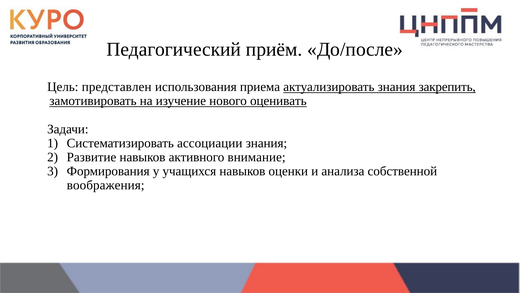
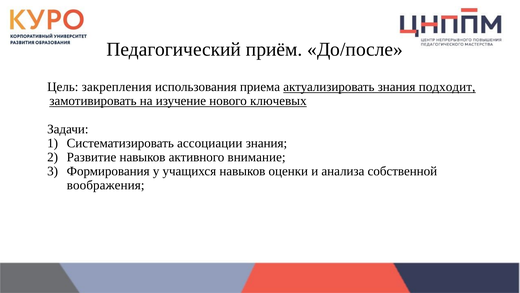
представлен: представлен -> закрепления (117, 87)
закрепить: закрепить -> подходит (447, 87)
оценивать: оценивать -> ключевых (278, 101)
